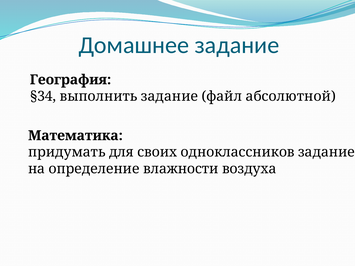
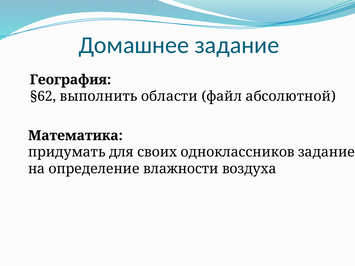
§34: §34 -> §62 (43, 96)
выполнить задание: задание -> области (169, 96)
